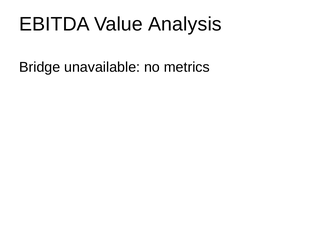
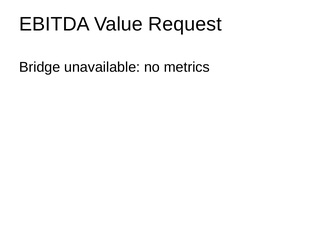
Analysis: Analysis -> Request (185, 24)
